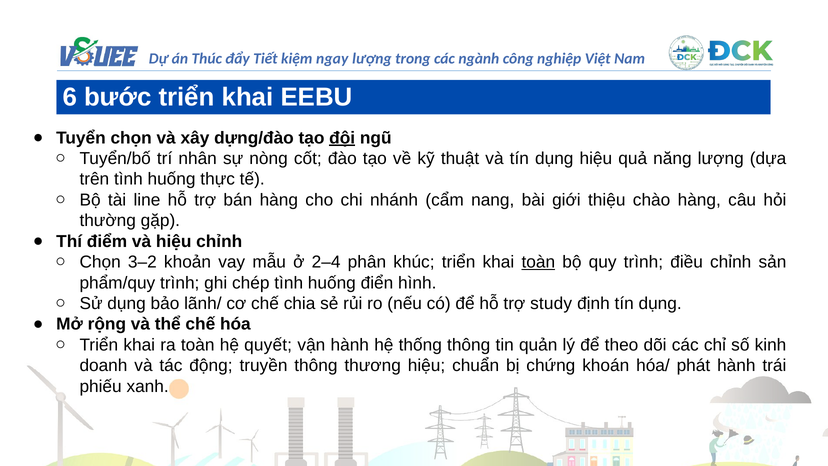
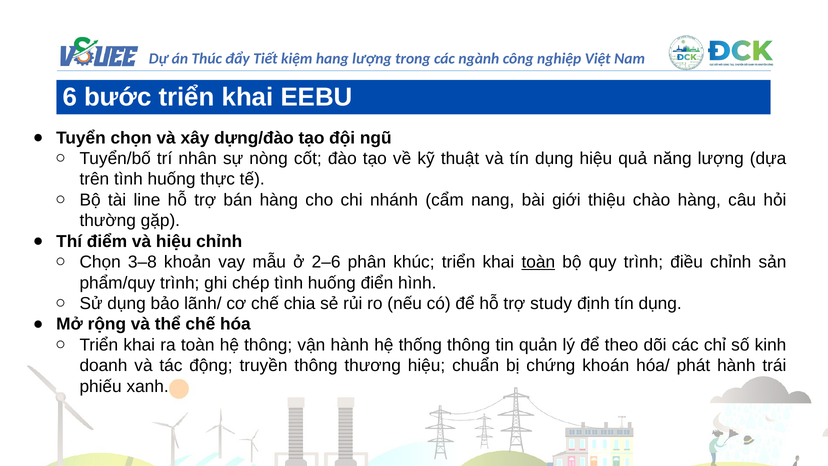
ngay: ngay -> hang (332, 59)
đội underline: present -> none (342, 138)
3–2: 3–2 -> 3–8 (142, 262)
2–4: 2–4 -> 2–6 (326, 262)
hệ quyết: quyết -> thông (268, 345)
